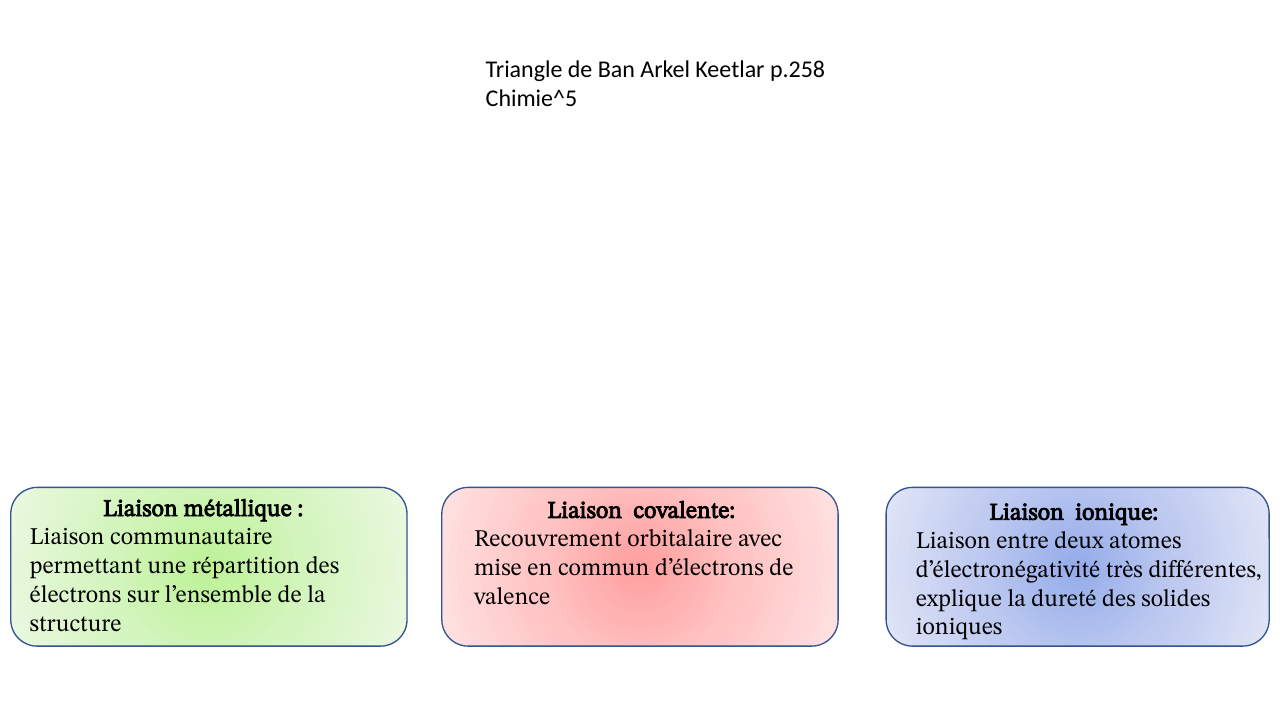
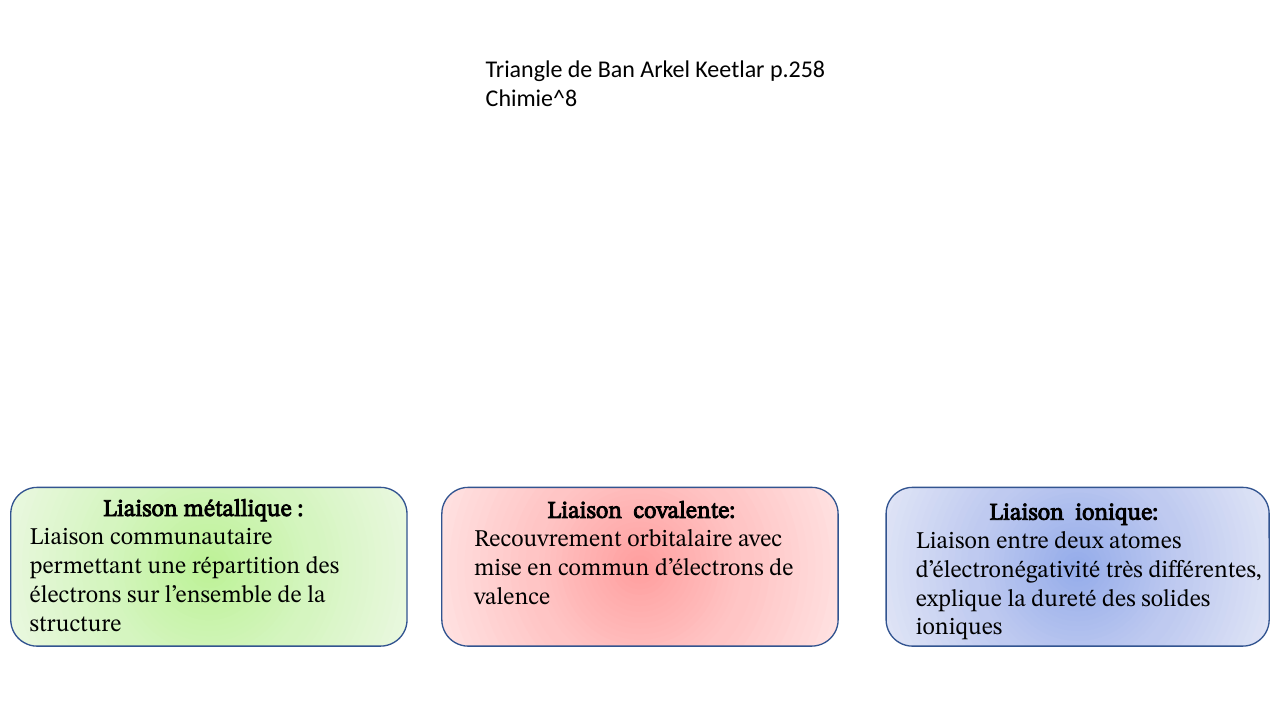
Chimie^5: Chimie^5 -> Chimie^8 (531, 98)
